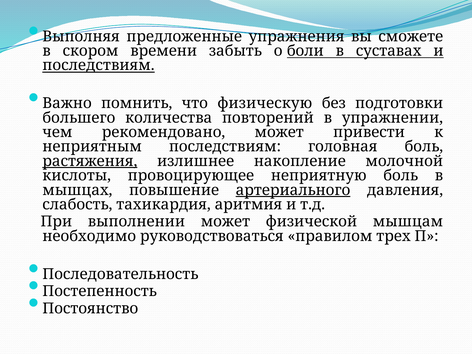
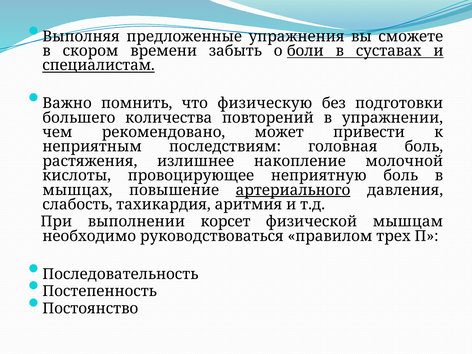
последствиям: последствиям -> специалистам (99, 65)
растяжения underline: present -> none (90, 161)
выполнении может: может -> корсет (226, 222)
